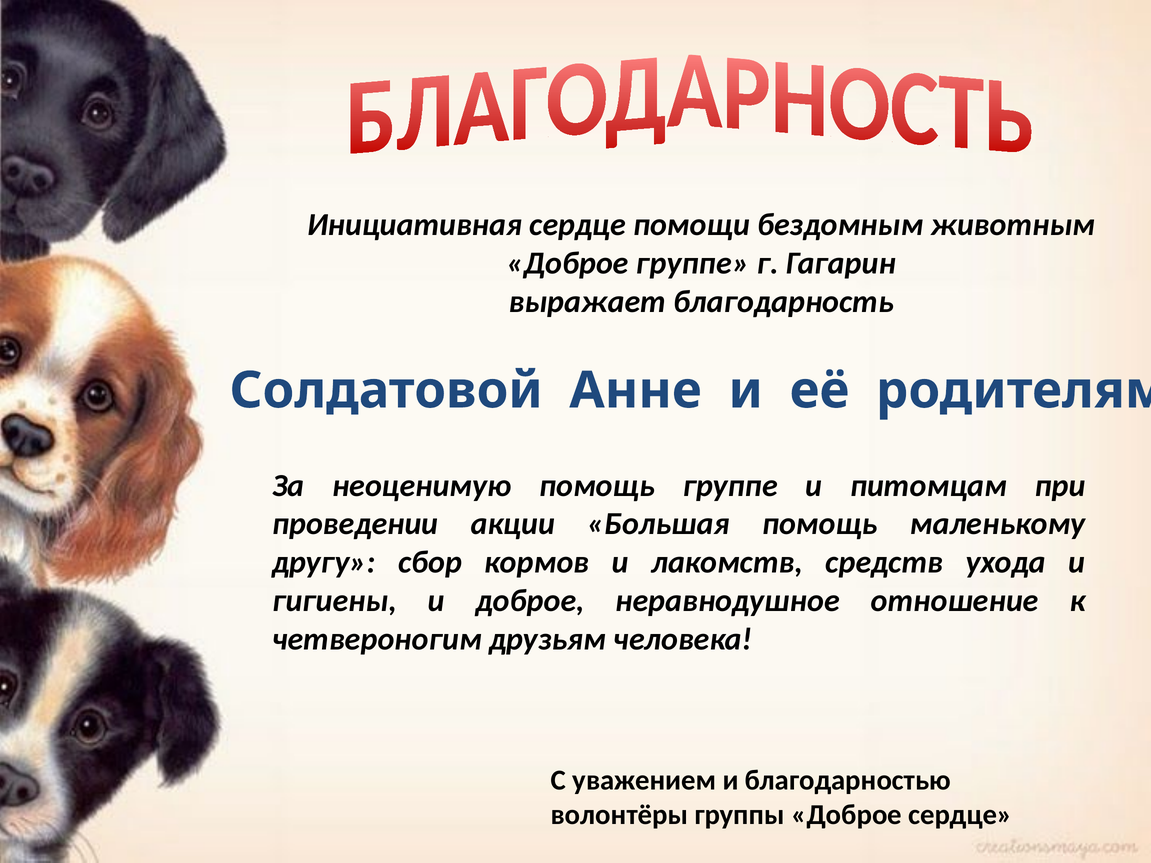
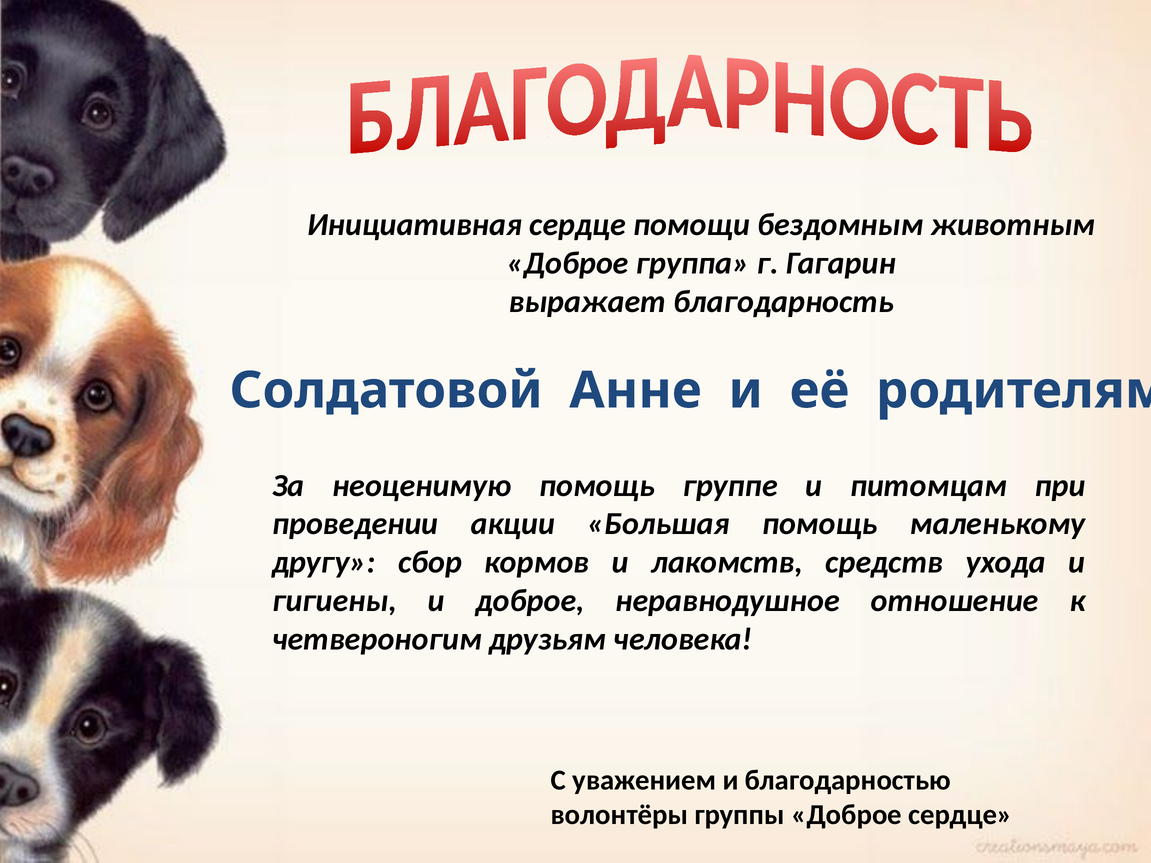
Доброе группе: группе -> группа (693, 263)
